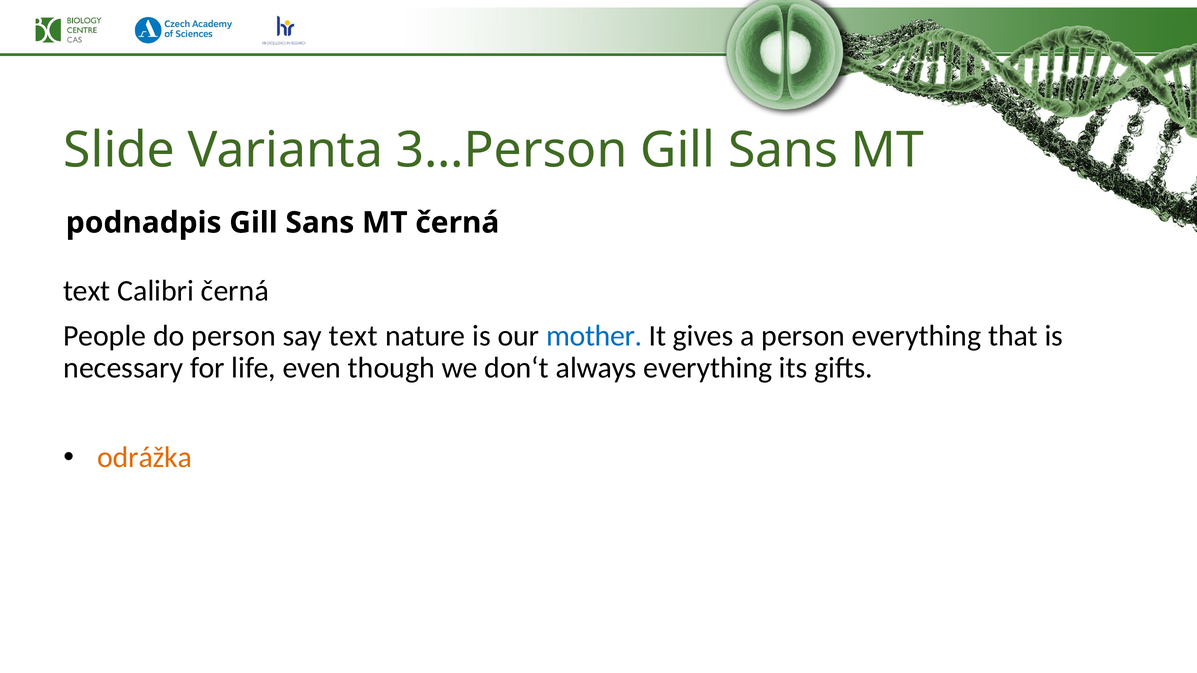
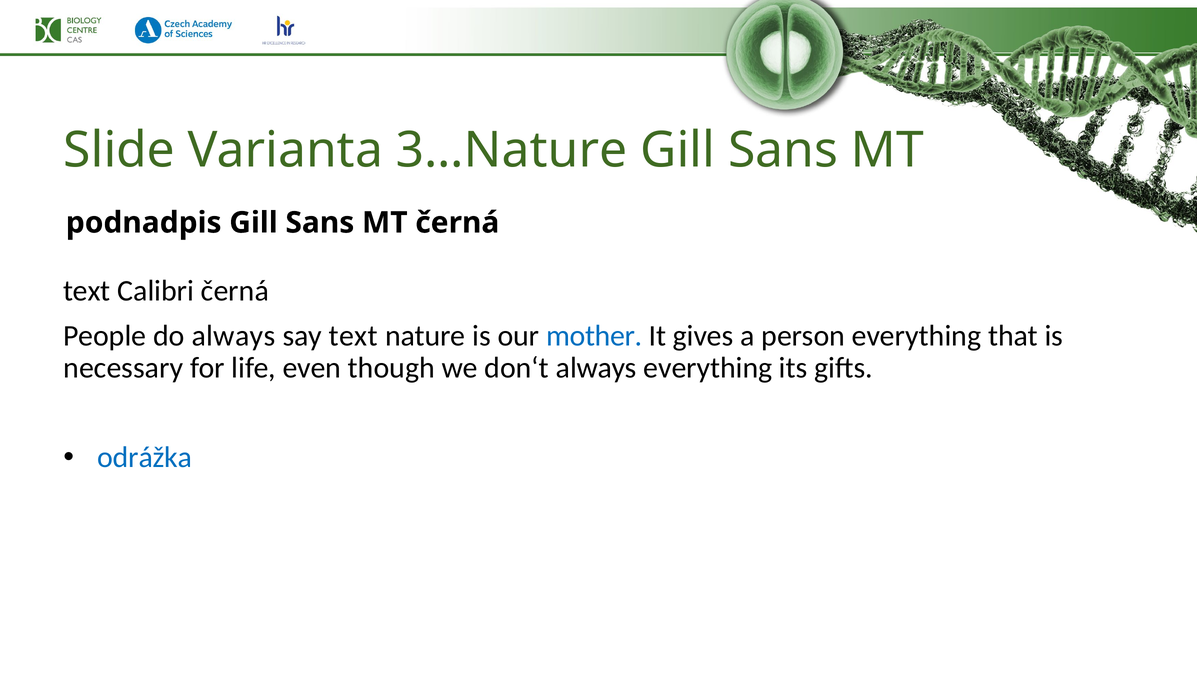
3…Person: 3…Person -> 3…Nature (512, 150)
do person: person -> always (233, 336)
odrážka colour: orange -> blue (145, 458)
